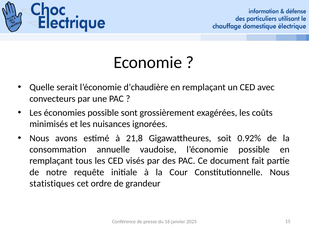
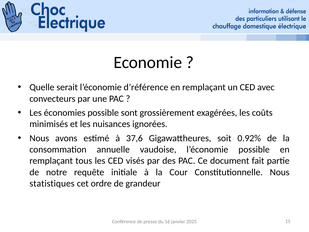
d’chaudière: d’chaudière -> d’référence (146, 87)
21,8: 21,8 -> 37,6 (134, 138)
